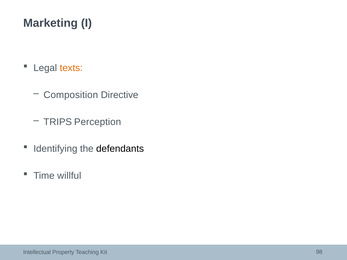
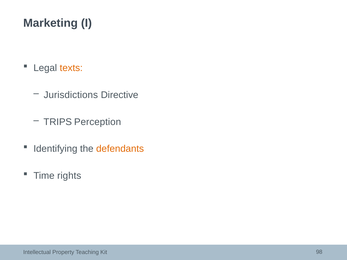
Composition: Composition -> Jurisdictions (71, 95)
defendants colour: black -> orange (120, 149)
willful: willful -> rights (69, 176)
